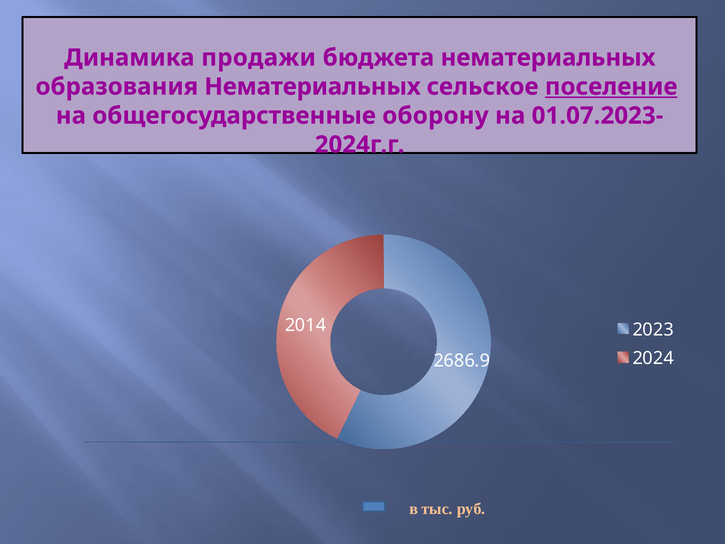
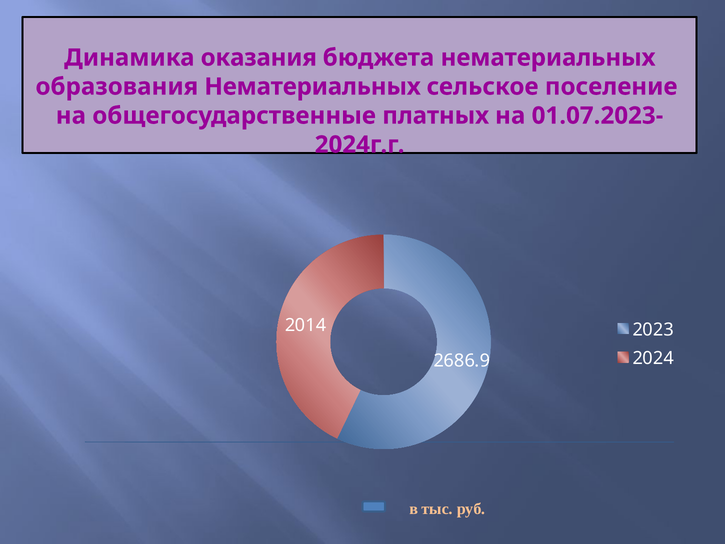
продажи: продажи -> оказания (259, 58)
поселение underline: present -> none (611, 87)
оборону: оборону -> платных (436, 116)
